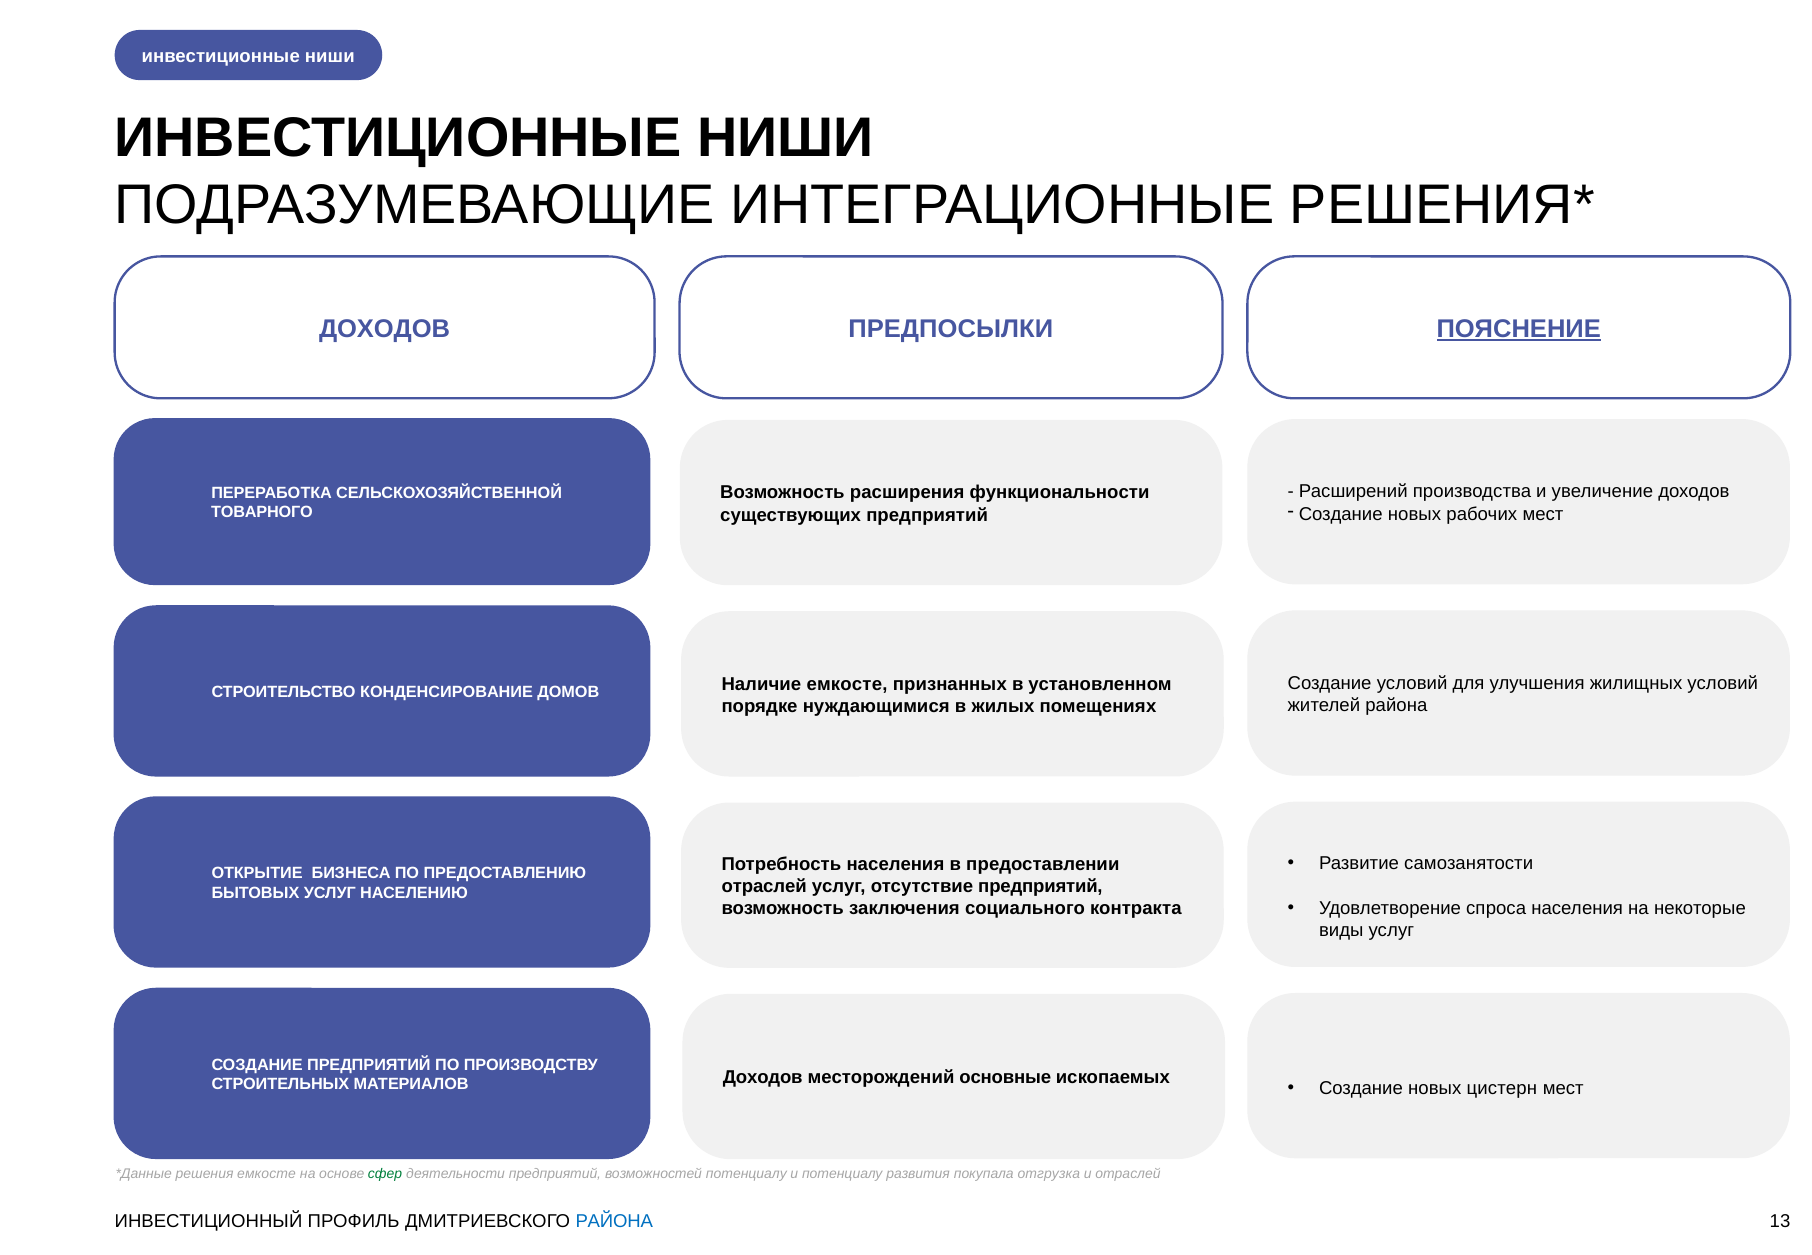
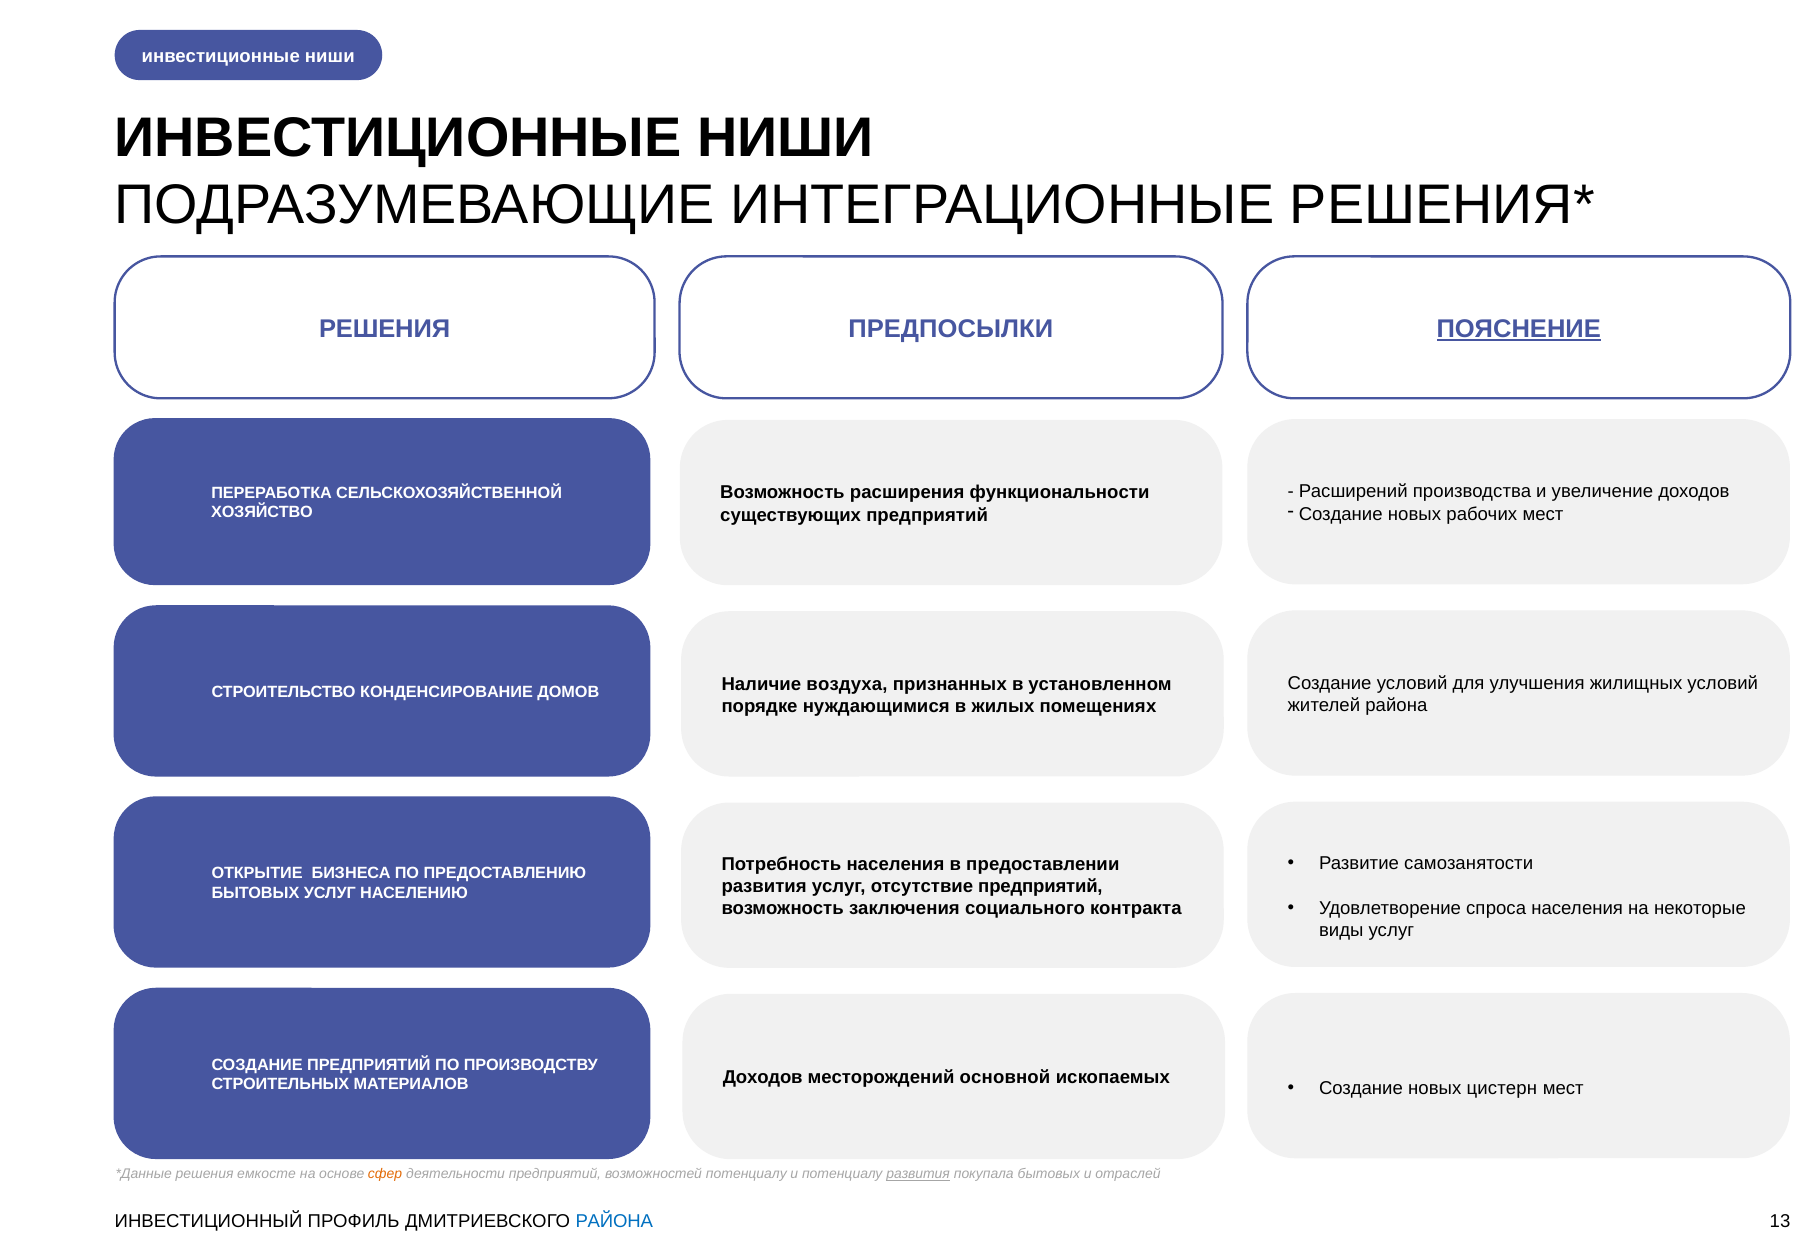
ДОХОДОВ: ДОХОДОВ -> РЕШЕНИЯ (385, 329)
ТОВАРНОГО: ТОВАРНОГО -> ХОЗЯЙСТВО (262, 512)
Наличие емкосте: емкосте -> воздуха (847, 684)
отраслей: отраслей -> развития (764, 886)
основные: основные -> основной (1005, 1077)
сфер colour: green -> orange (385, 1174)
развития underline: none -> present (918, 1174)
покупала отгрузка: отгрузка -> бытовых (1049, 1174)
